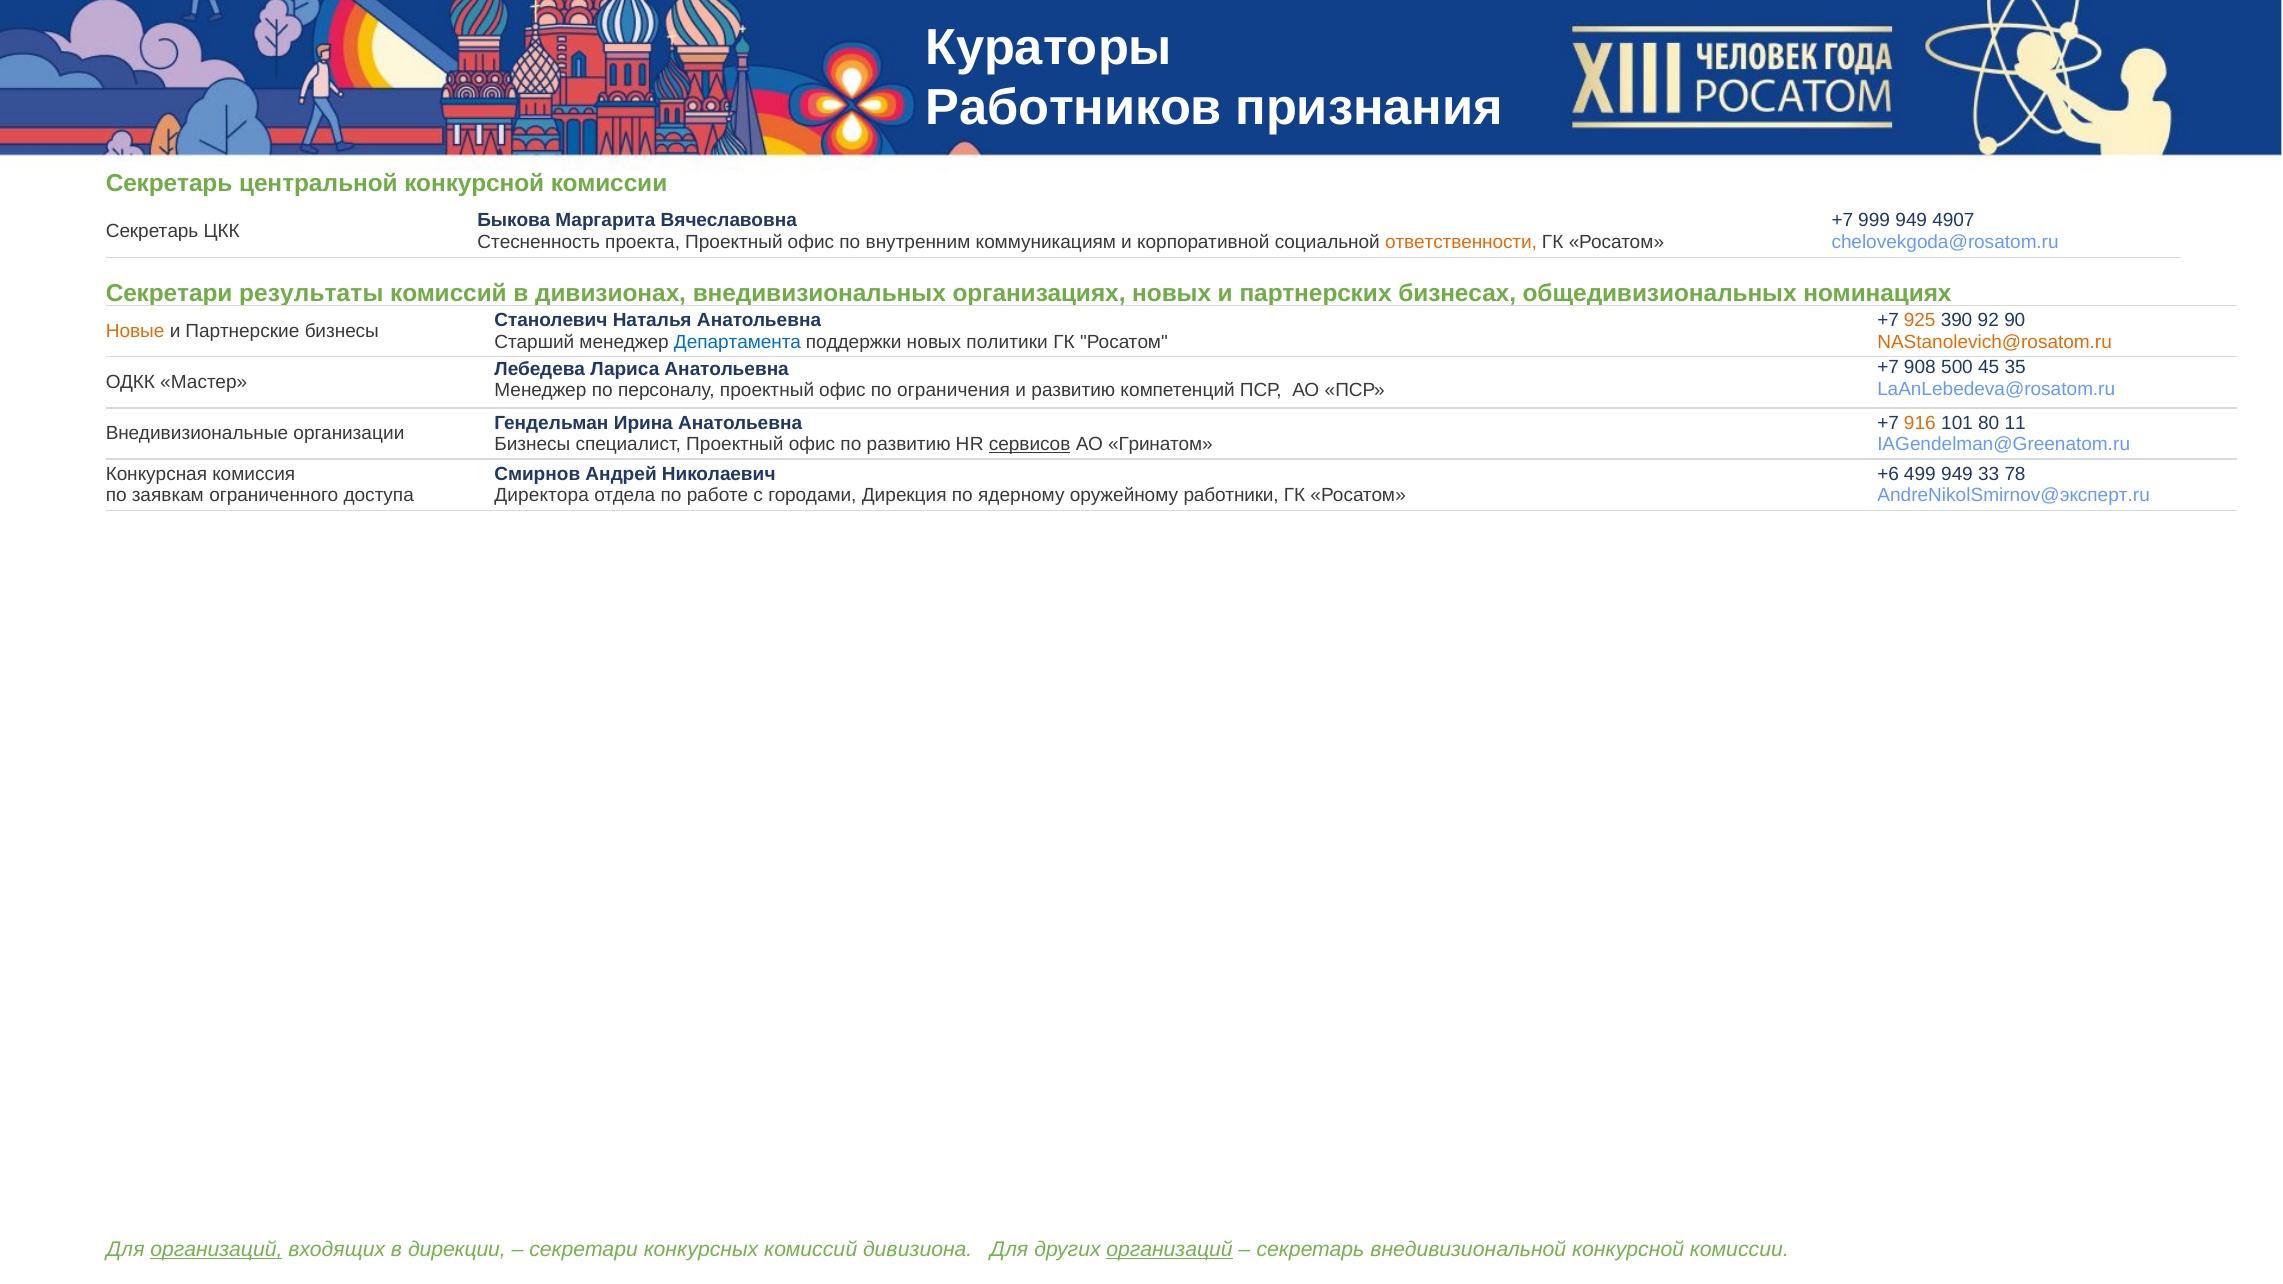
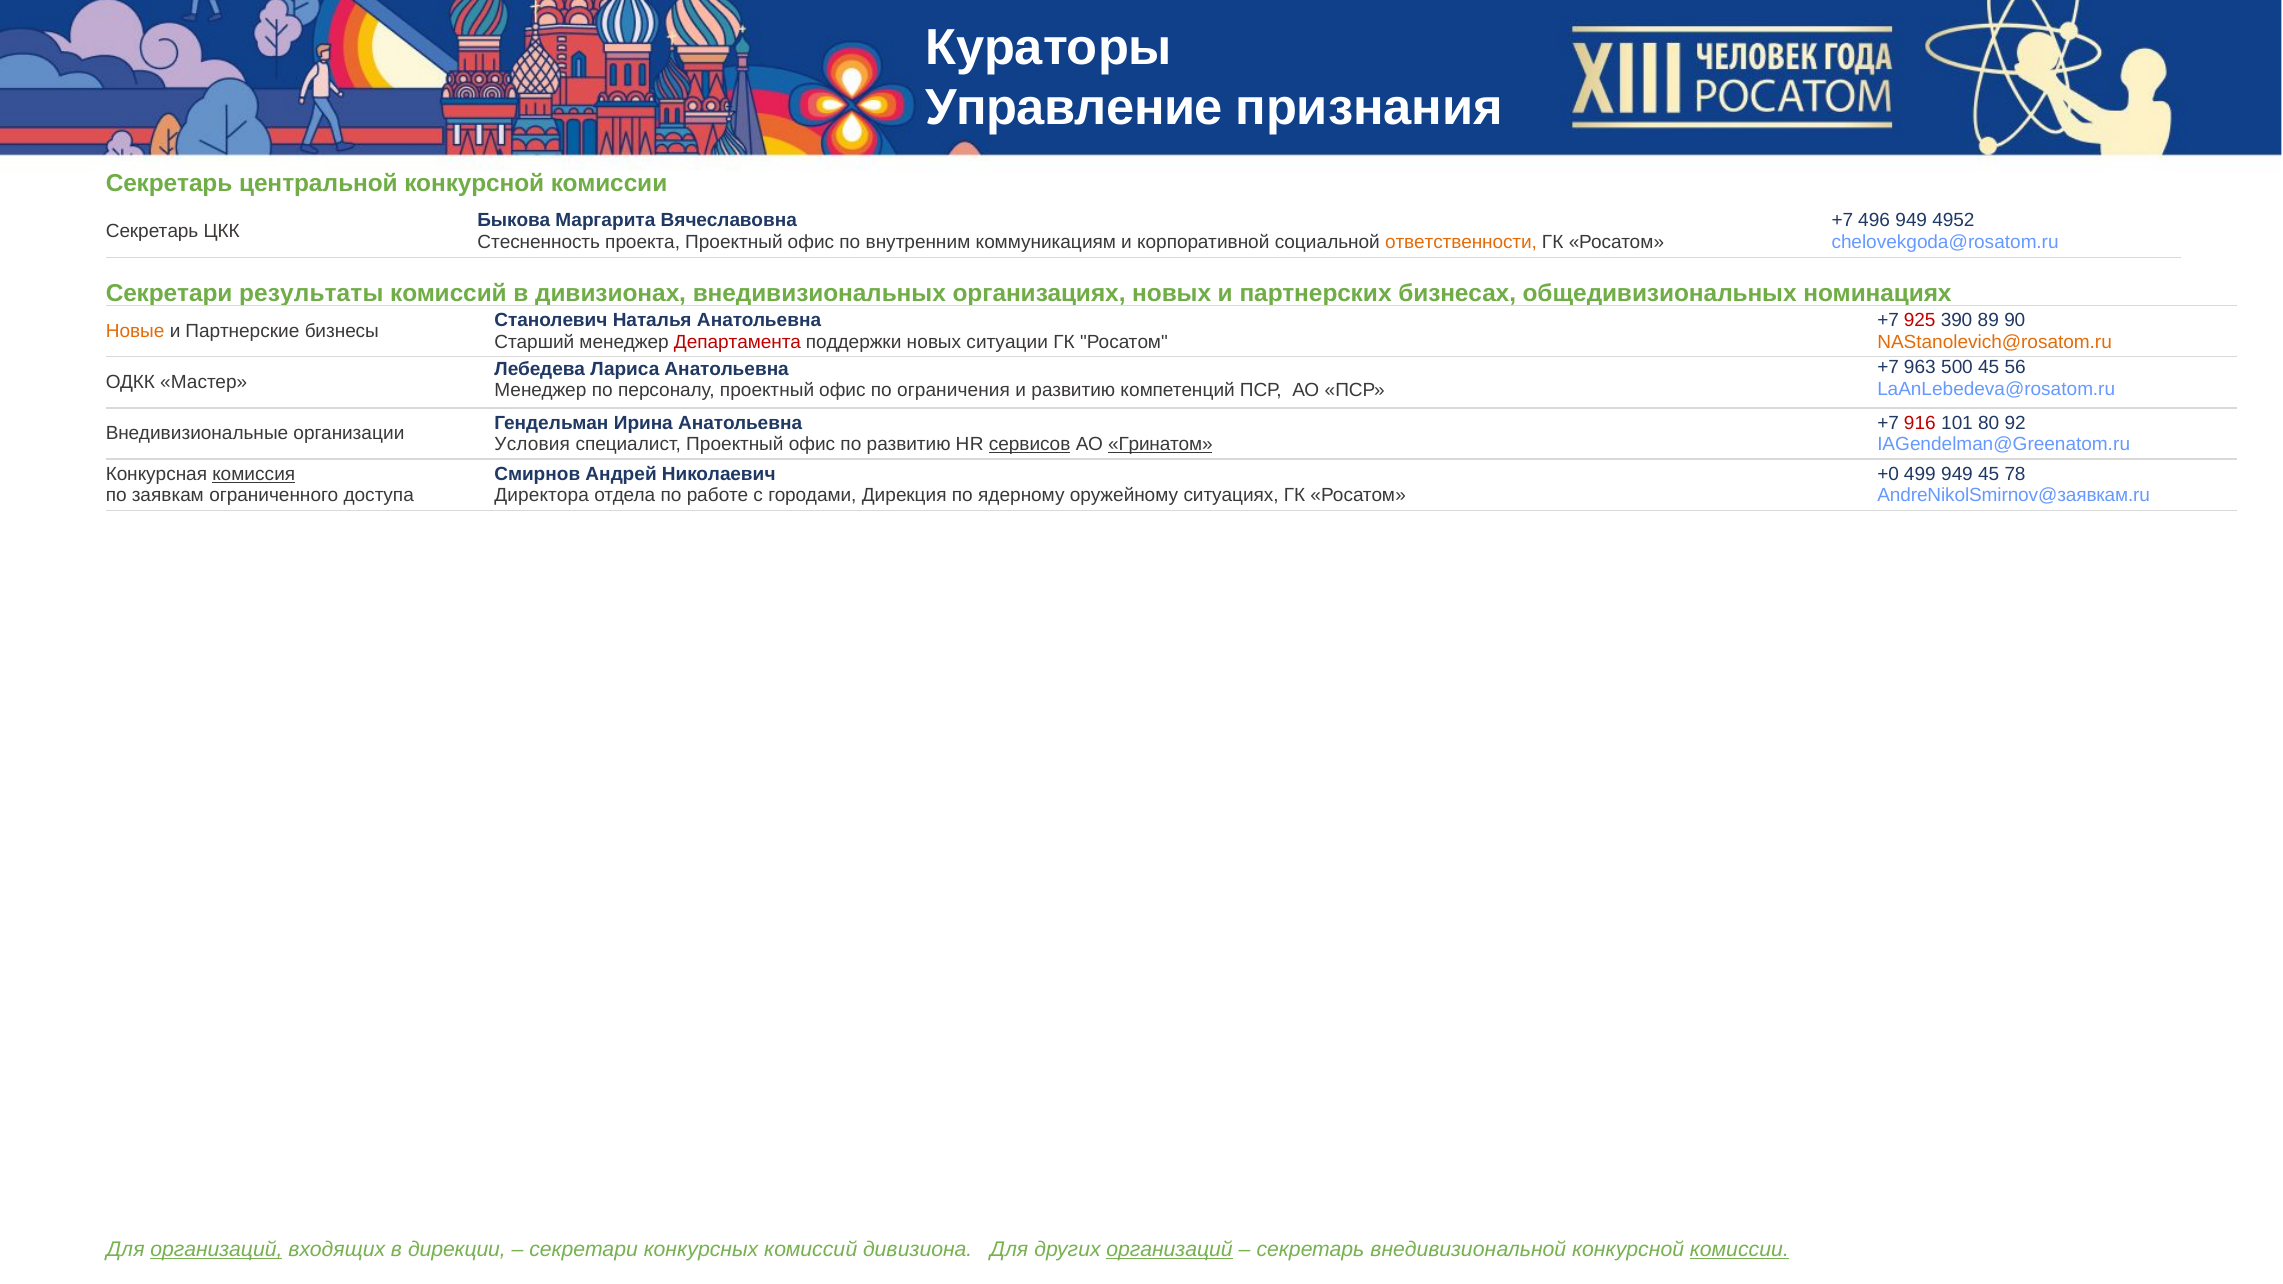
Работников: Работников -> Управление (1074, 108)
999: 999 -> 496 (1874, 220)
4907: 4907 -> 4952 (1953, 220)
925 colour: orange -> red (1920, 321)
92: 92 -> 89 (1988, 321)
Департамента colour: blue -> red (738, 342)
политики: политики -> ситуации (1007, 342)
908: 908 -> 963 (1920, 368)
35: 35 -> 56 (2015, 368)
916 colour: orange -> red (1920, 423)
11: 11 -> 92 (2015, 423)
Бизнесы: Бизнесы -> Условия (532, 444)
Гринатом underline: none -> present (1160, 444)
комиссия underline: none -> present (254, 474)
+6: +6 -> +0 (1888, 474)
949 33: 33 -> 45 (1989, 474)
работники: работники -> ситуациях (1231, 496)
AndreNikolSmirnov@эксперт.ru: AndreNikolSmirnov@эксперт.ru -> AndreNikolSmirnov@заявкам.ru (2014, 496)
комиссии underline: none -> present (1739, 1250)
